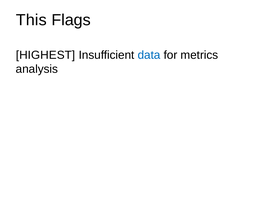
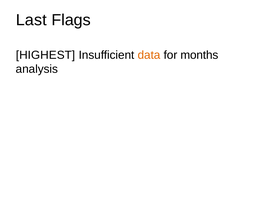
This: This -> Last (31, 20)
data colour: blue -> orange (149, 55)
metrics: metrics -> months (199, 55)
